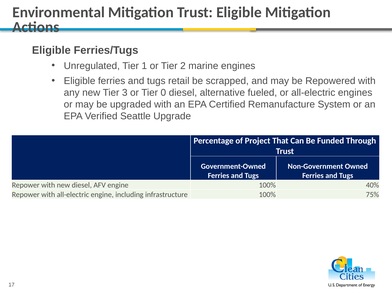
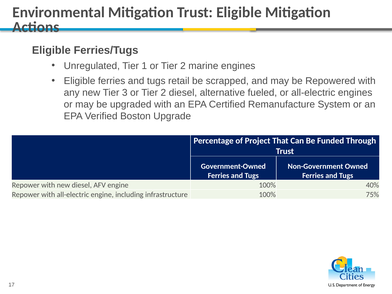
3 or Tier 0: 0 -> 2 (163, 93)
Seattle: Seattle -> Boston (135, 116)
